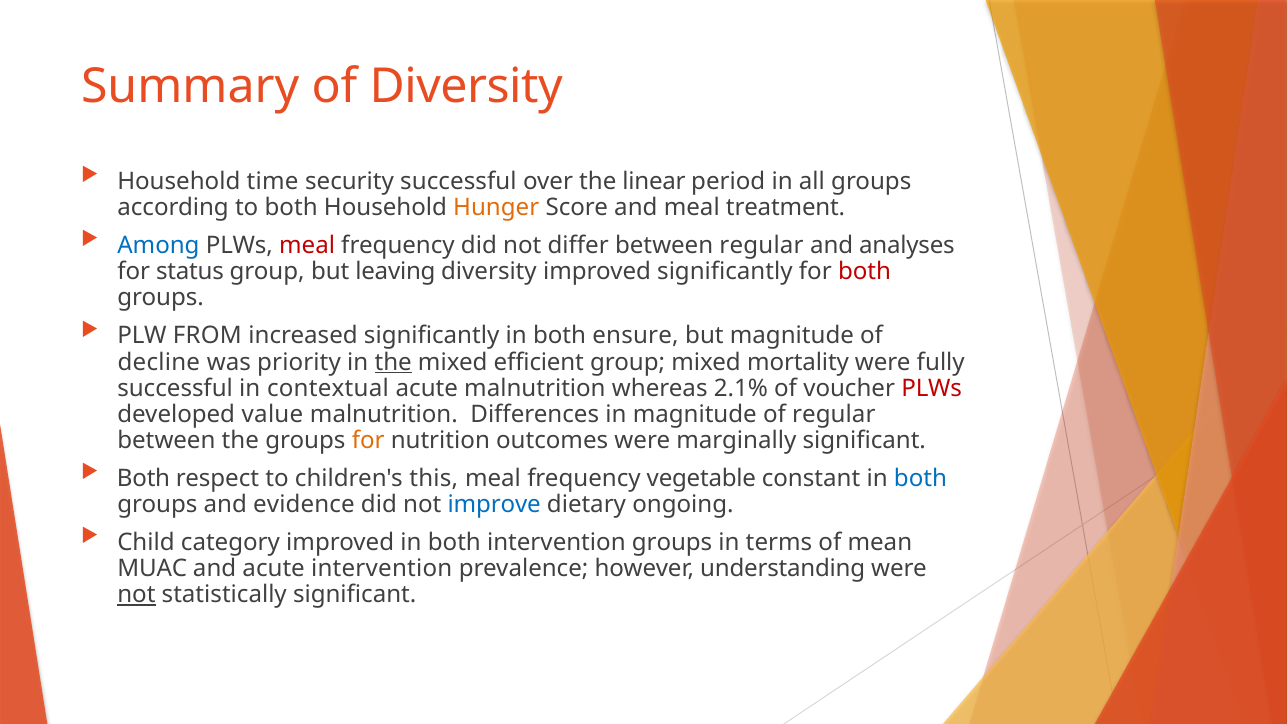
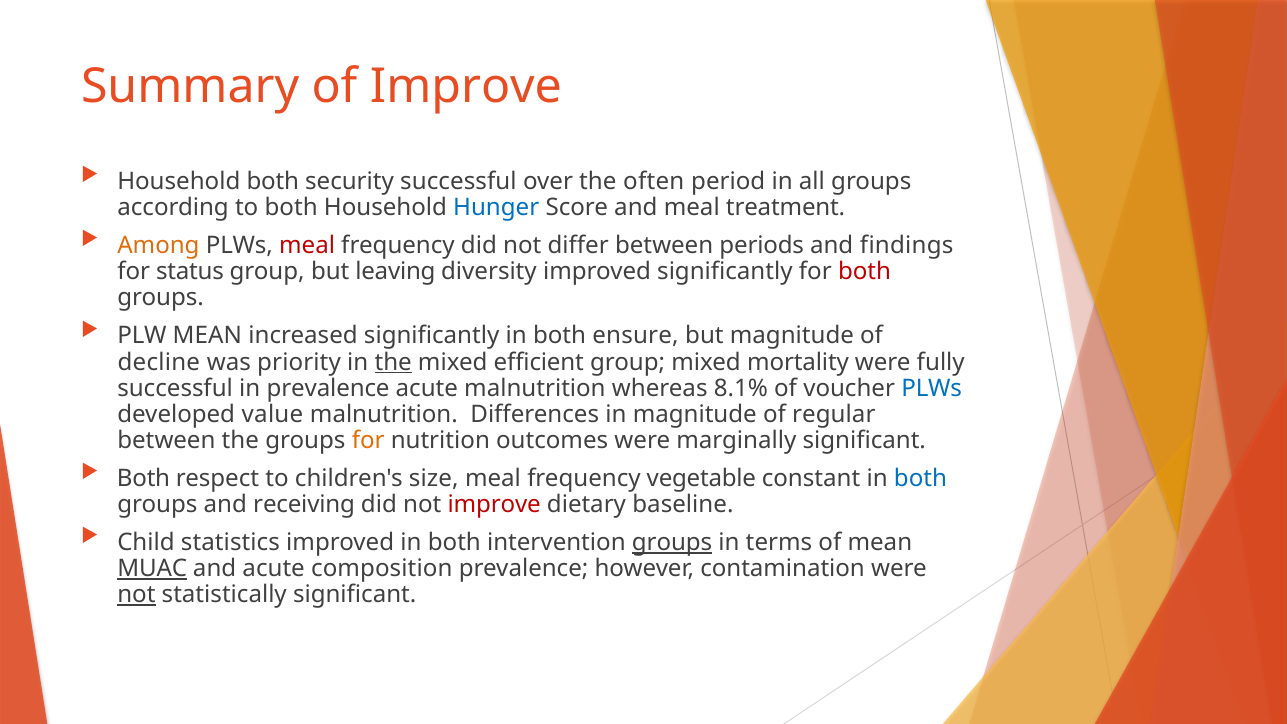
of Diversity: Diversity -> Improve (466, 87)
Household time: time -> both (273, 182)
linear: linear -> often (654, 182)
Hunger colour: orange -> blue (496, 208)
Among colour: blue -> orange (158, 246)
between regular: regular -> periods (762, 246)
analyses: analyses -> findings (907, 246)
PLW FROM: FROM -> MEAN (207, 336)
in contextual: contextual -> prevalence (328, 388)
2.1%: 2.1% -> 8.1% (741, 388)
PLWs colour: red -> blue (932, 388)
this: this -> size (434, 478)
evidence: evidence -> receiving (304, 504)
improve colour: blue -> red (494, 504)
ongoing: ongoing -> baseline (683, 504)
category: category -> statistics (230, 543)
groups underline: none -> present (672, 543)
MUAC underline: none -> present (152, 569)
acute intervention: intervention -> composition (382, 569)
understanding: understanding -> contamination (783, 569)
